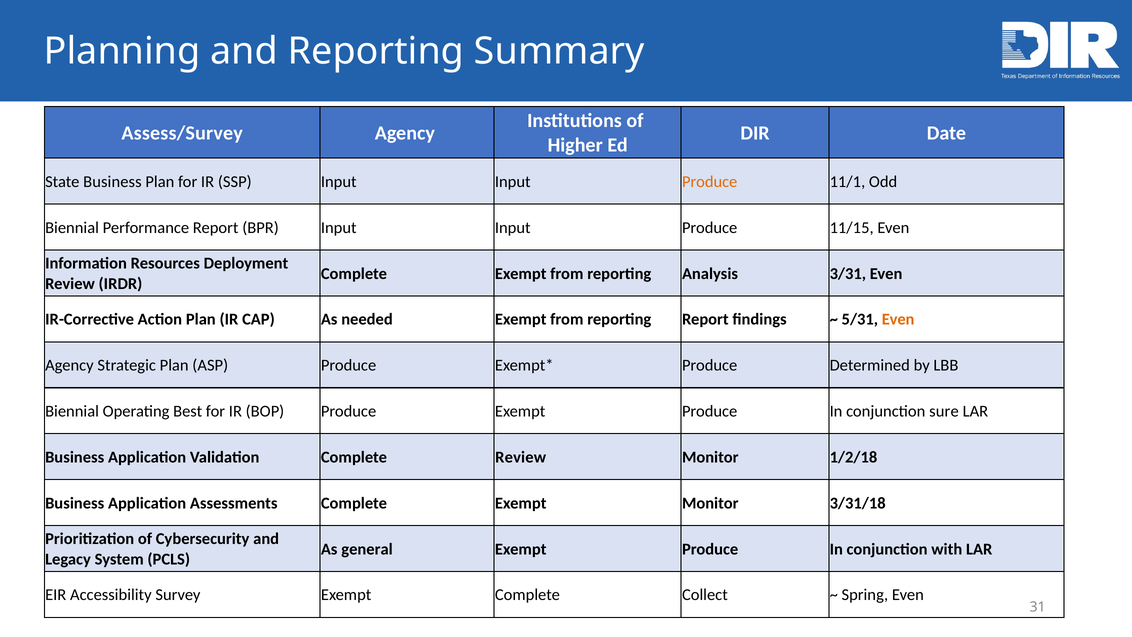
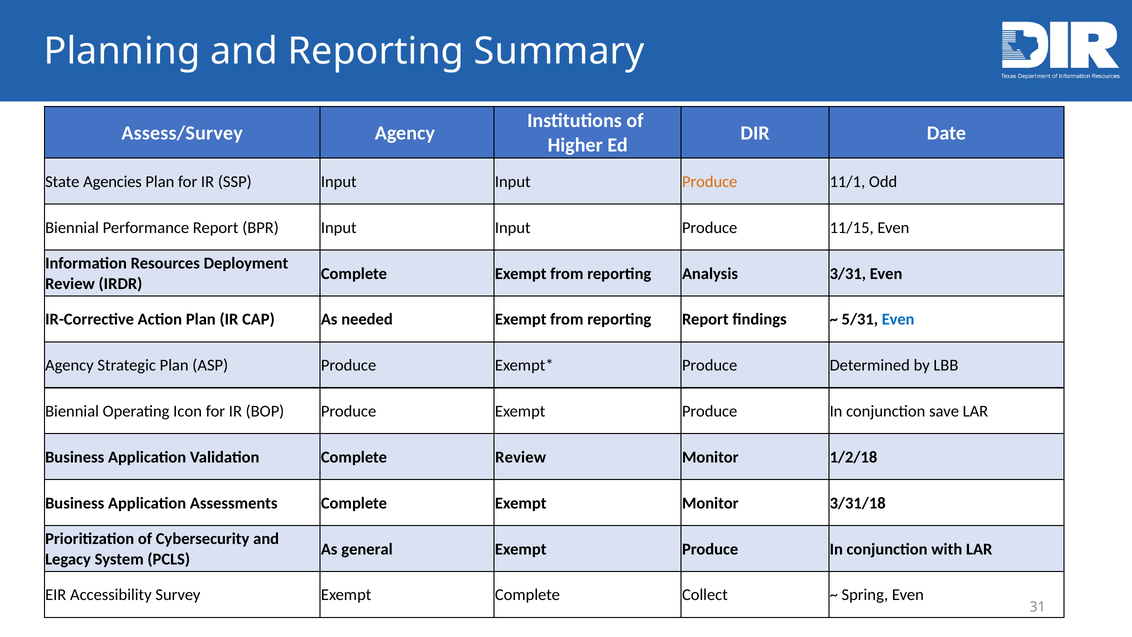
State Business: Business -> Agencies (113, 182)
Even colour: orange -> blue (898, 319)
Best: Best -> Icon (188, 411)
sure: sure -> save (944, 411)
